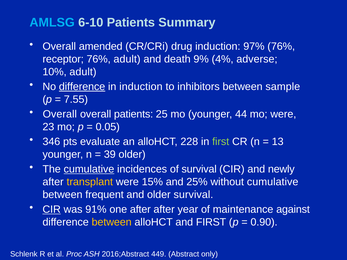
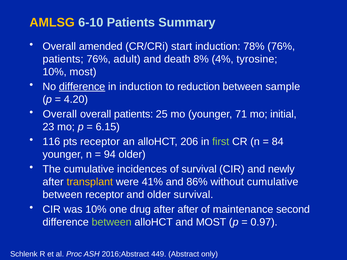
AMLSG colour: light blue -> yellow (52, 23)
drug: drug -> start (182, 46)
97%: 97% -> 78% (254, 46)
receptor: receptor -> patients (63, 59)
9%: 9% -> 8% (201, 59)
adverse: adverse -> tyrosine (257, 59)
10% adult: adult -> most (83, 72)
inhibitors: inhibitors -> reduction (199, 87)
7.55: 7.55 -> 4.20 (76, 99)
44: 44 -> 71 (241, 114)
mo were: were -> initial (283, 114)
0.05: 0.05 -> 6.15 (108, 127)
346: 346 -> 116 (51, 142)
pts evaluate: evaluate -> receptor (100, 142)
228: 228 -> 206 (189, 142)
13: 13 -> 84 (278, 142)
39: 39 -> 94 (110, 155)
cumulative underline: present -> none (89, 169)
15%: 15% -> 41% (152, 182)
25%: 25% -> 86% (197, 182)
between frequent: frequent -> receptor (105, 195)
CIR underline: present -> none (52, 210)
was 91%: 91% -> 10% (96, 210)
one after: after -> drug (140, 210)
after year: year -> after (188, 210)
against: against -> second (293, 210)
between colour: yellow -> light green (112, 222)
and FIRST: FIRST -> MOST (211, 222)
0.90: 0.90 -> 0.97 (264, 222)
